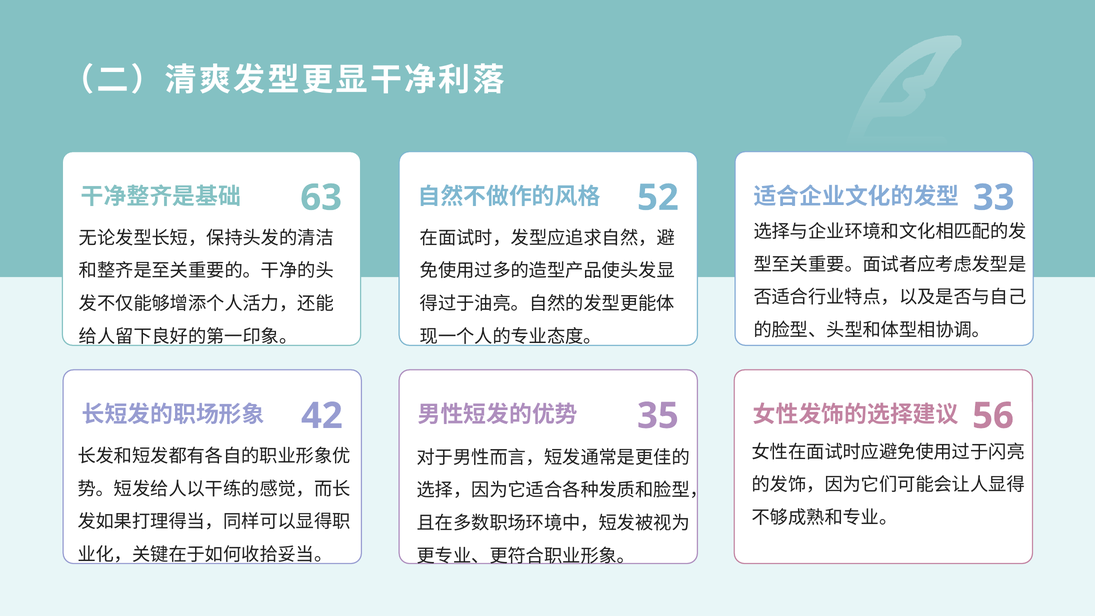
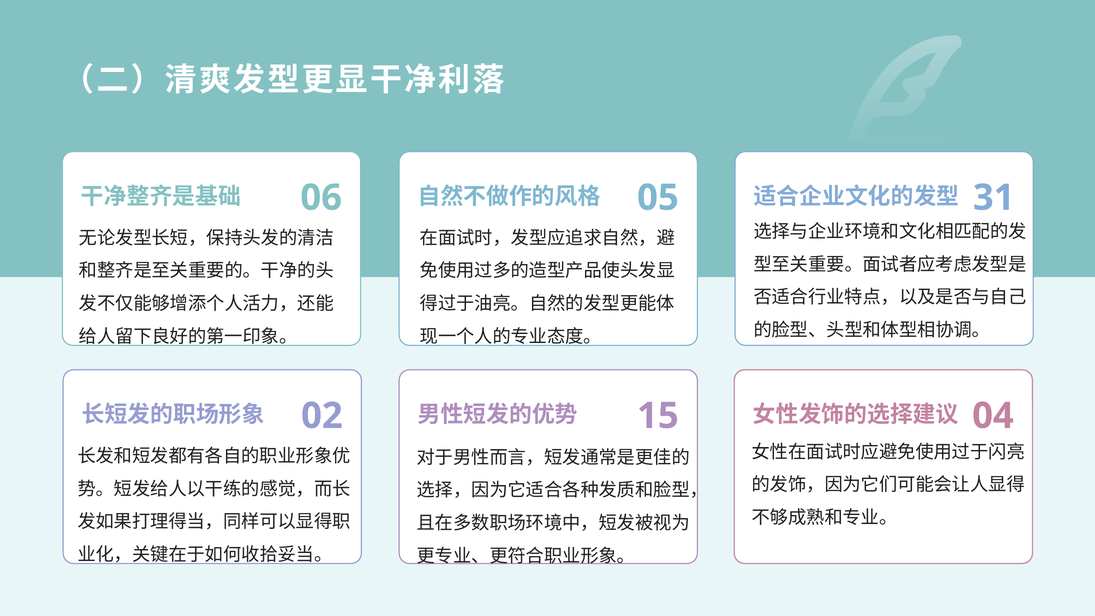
63: 63 -> 06 (321, 198)
52: 52 -> 05 (658, 198)
33: 33 -> 31 (994, 198)
42: 42 -> 02 (322, 416)
35: 35 -> 15 (658, 416)
56: 56 -> 04 (993, 416)
